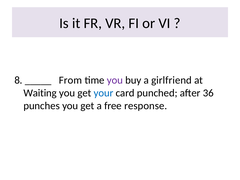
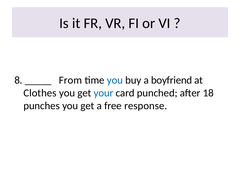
you colour: purple -> blue (115, 80)
girlfriend: girlfriend -> boyfriend (172, 80)
Waiting: Waiting -> Clothes (40, 93)
36: 36 -> 18 (208, 93)
